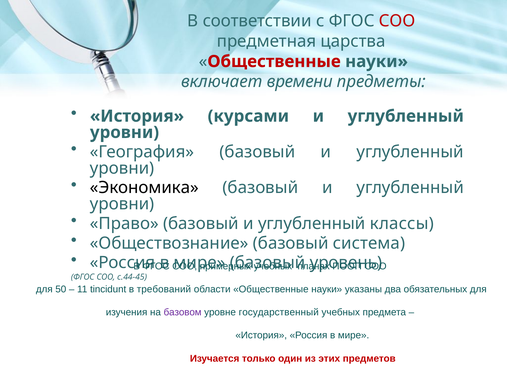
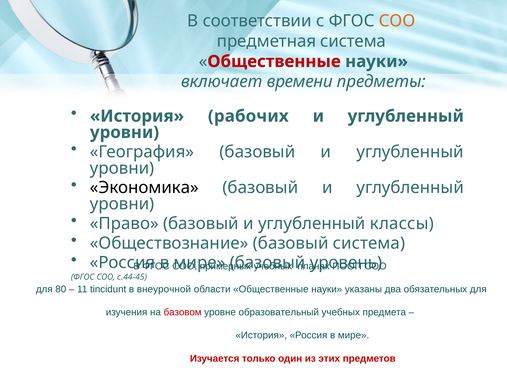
СОО colour: red -> orange (397, 21)
предметная царства: царства -> система (353, 41)
курсами: курсами -> рабочих (248, 116)
50: 50 -> 80 (61, 289)
требований: требований -> внеурочной (164, 289)
базовом colour: purple -> red (183, 313)
государственный: государственный -> образовательный (279, 313)
